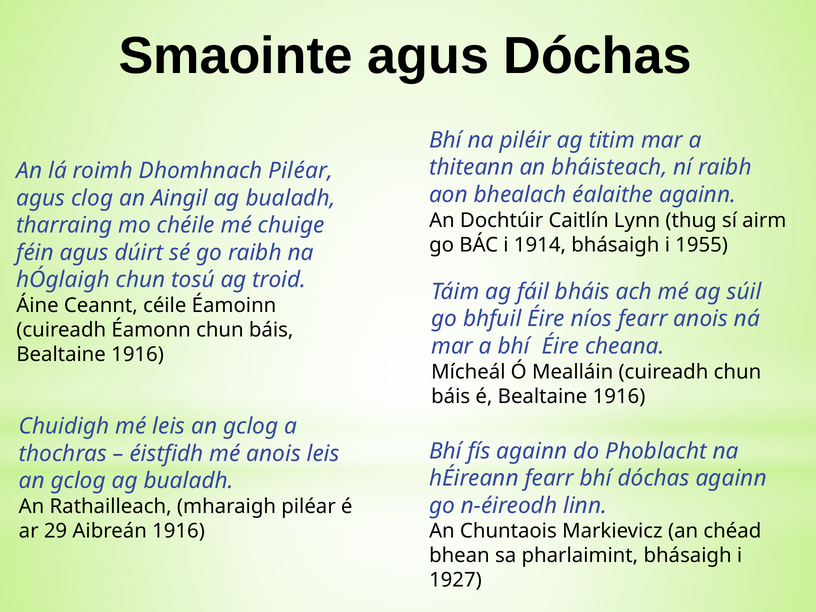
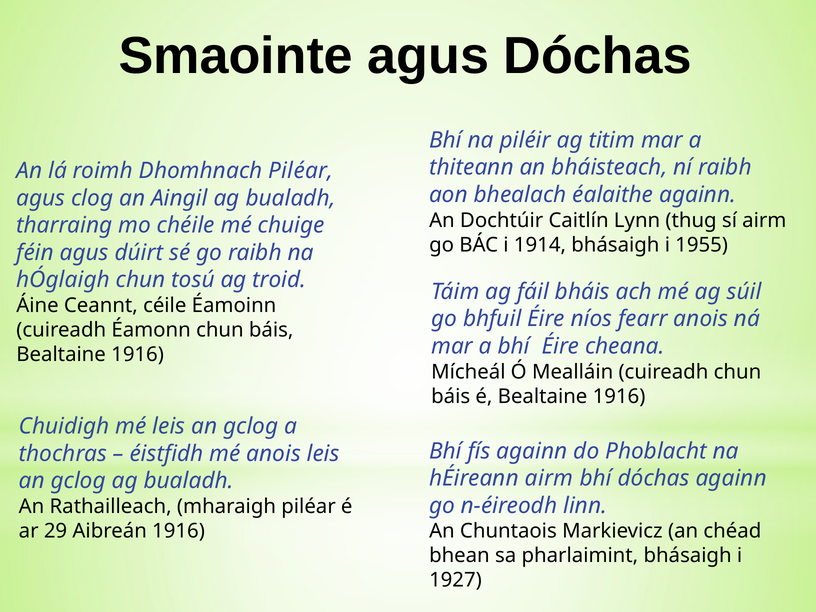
hÉireann fearr: fearr -> airm (549, 478)
